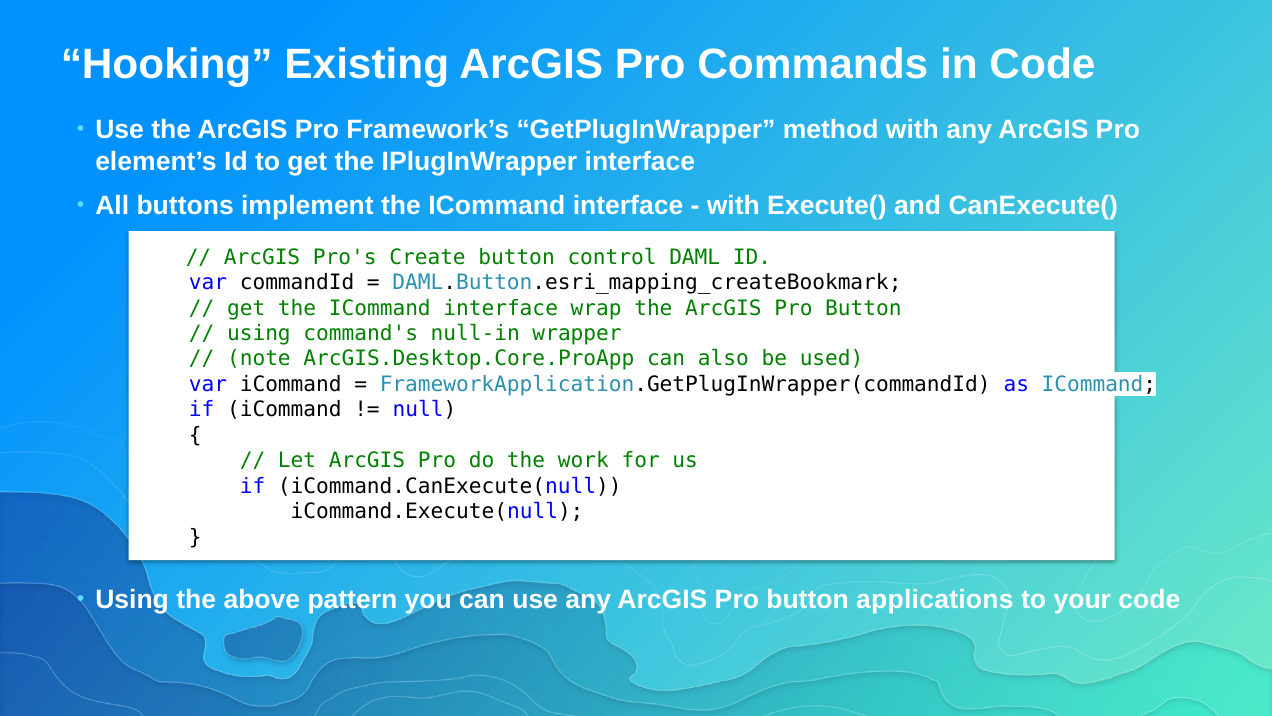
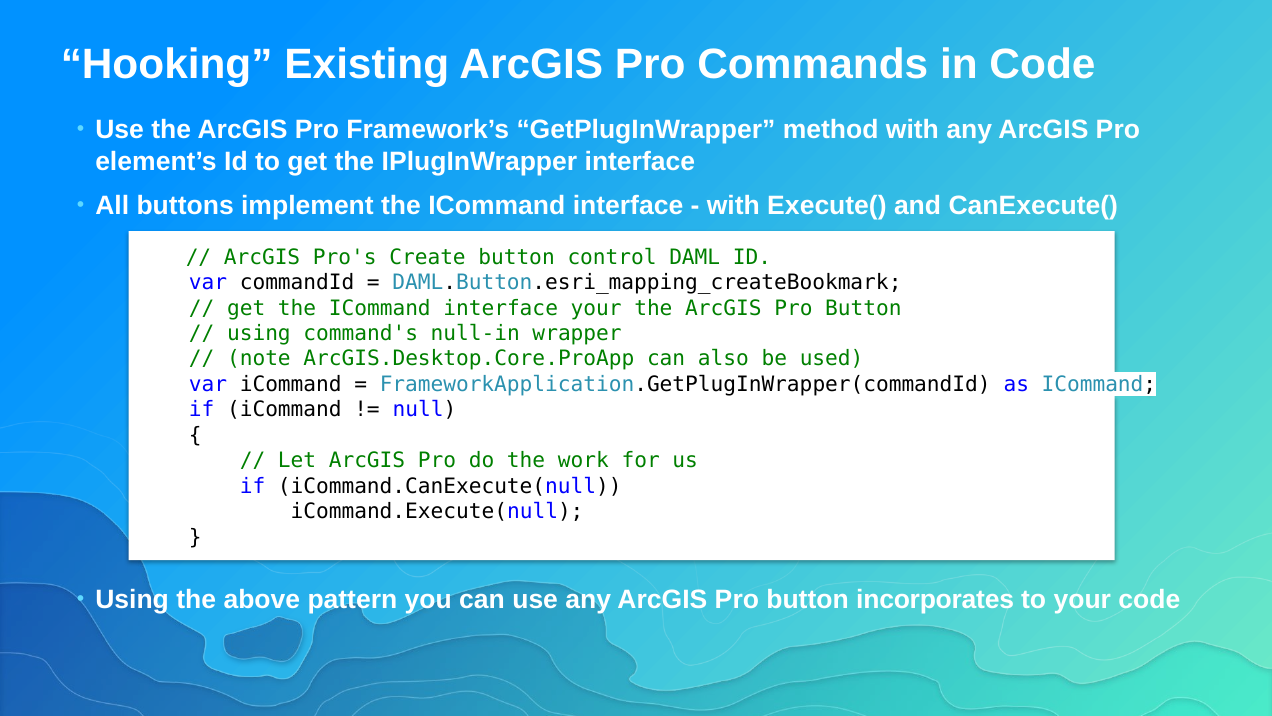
interface wrap: wrap -> your (596, 308)
applications: applications -> incorporates (935, 599)
